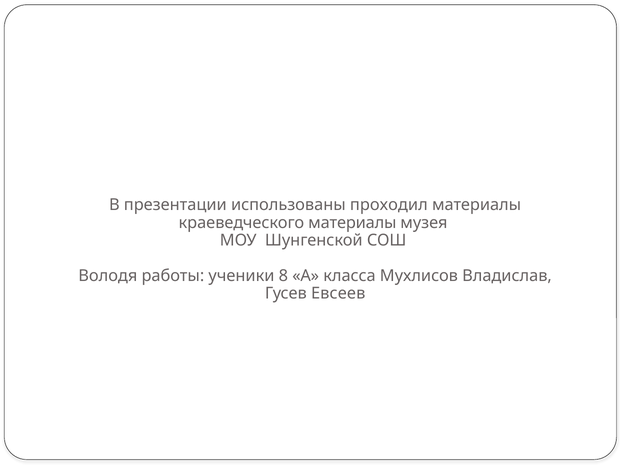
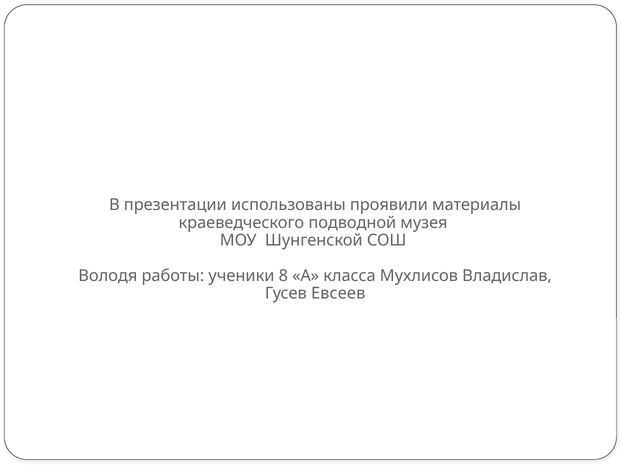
проходил: проходил -> проявили (389, 205)
краеведческого материалы: материалы -> подводной (352, 222)
